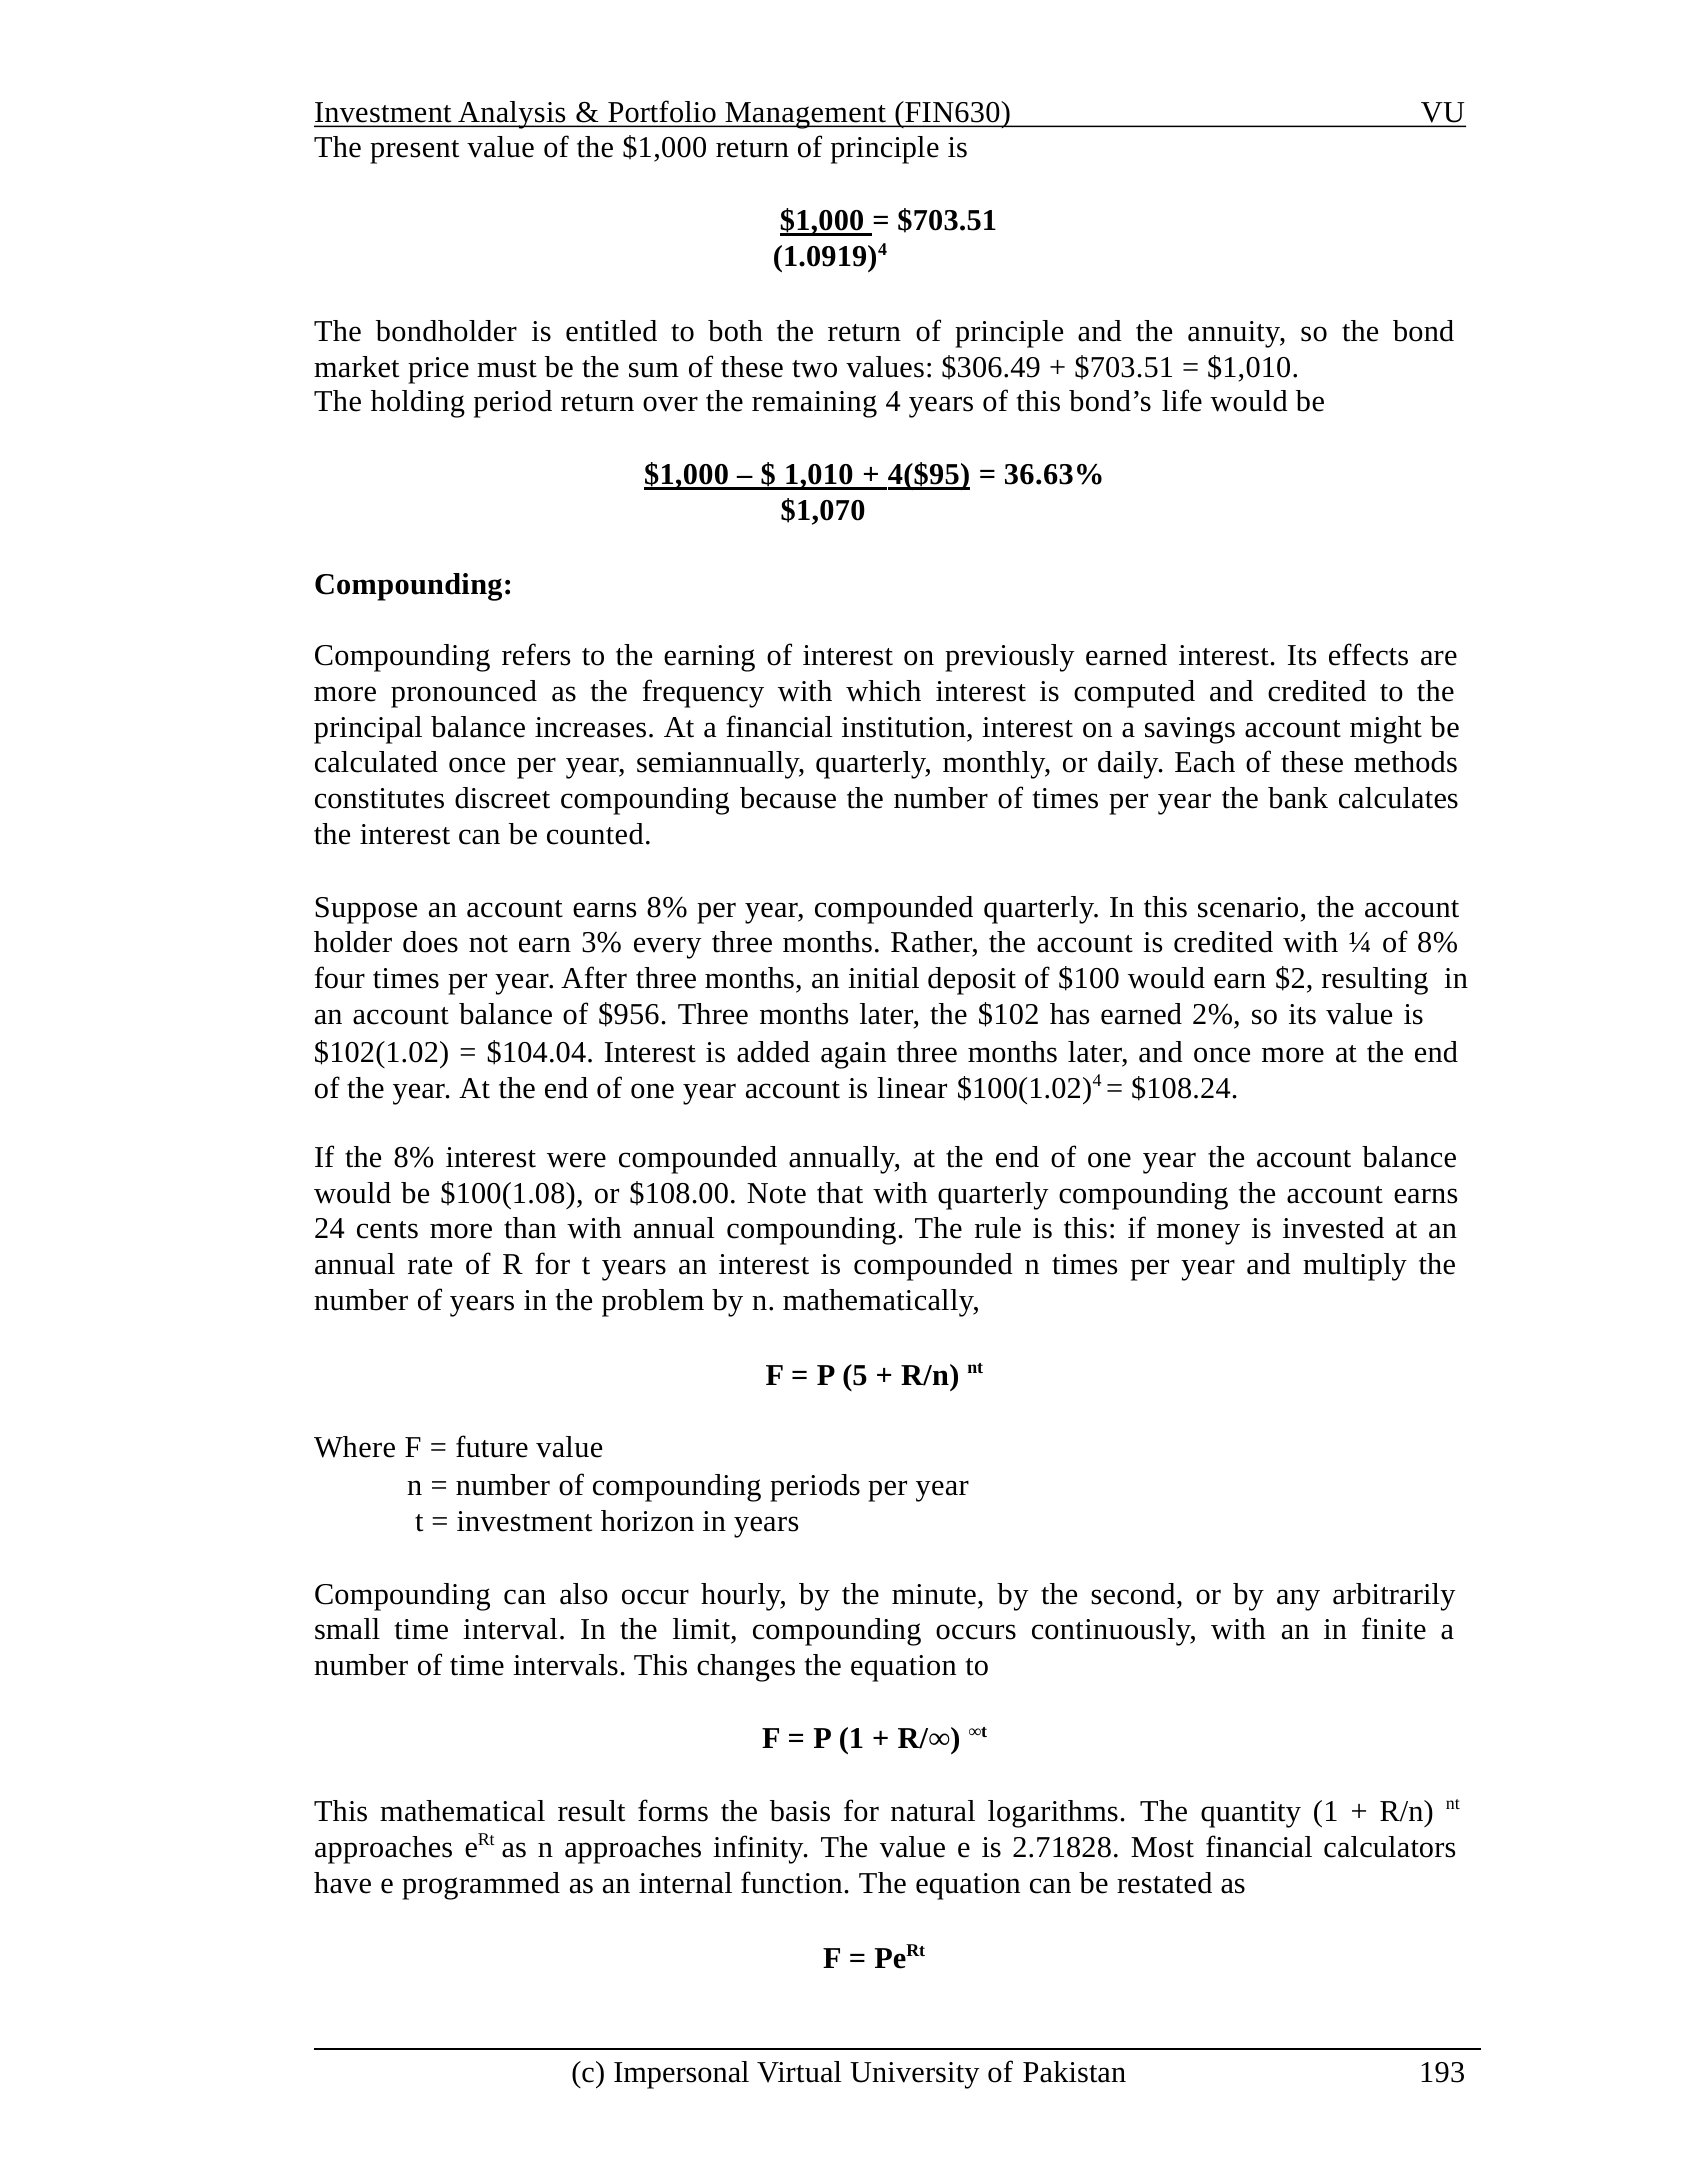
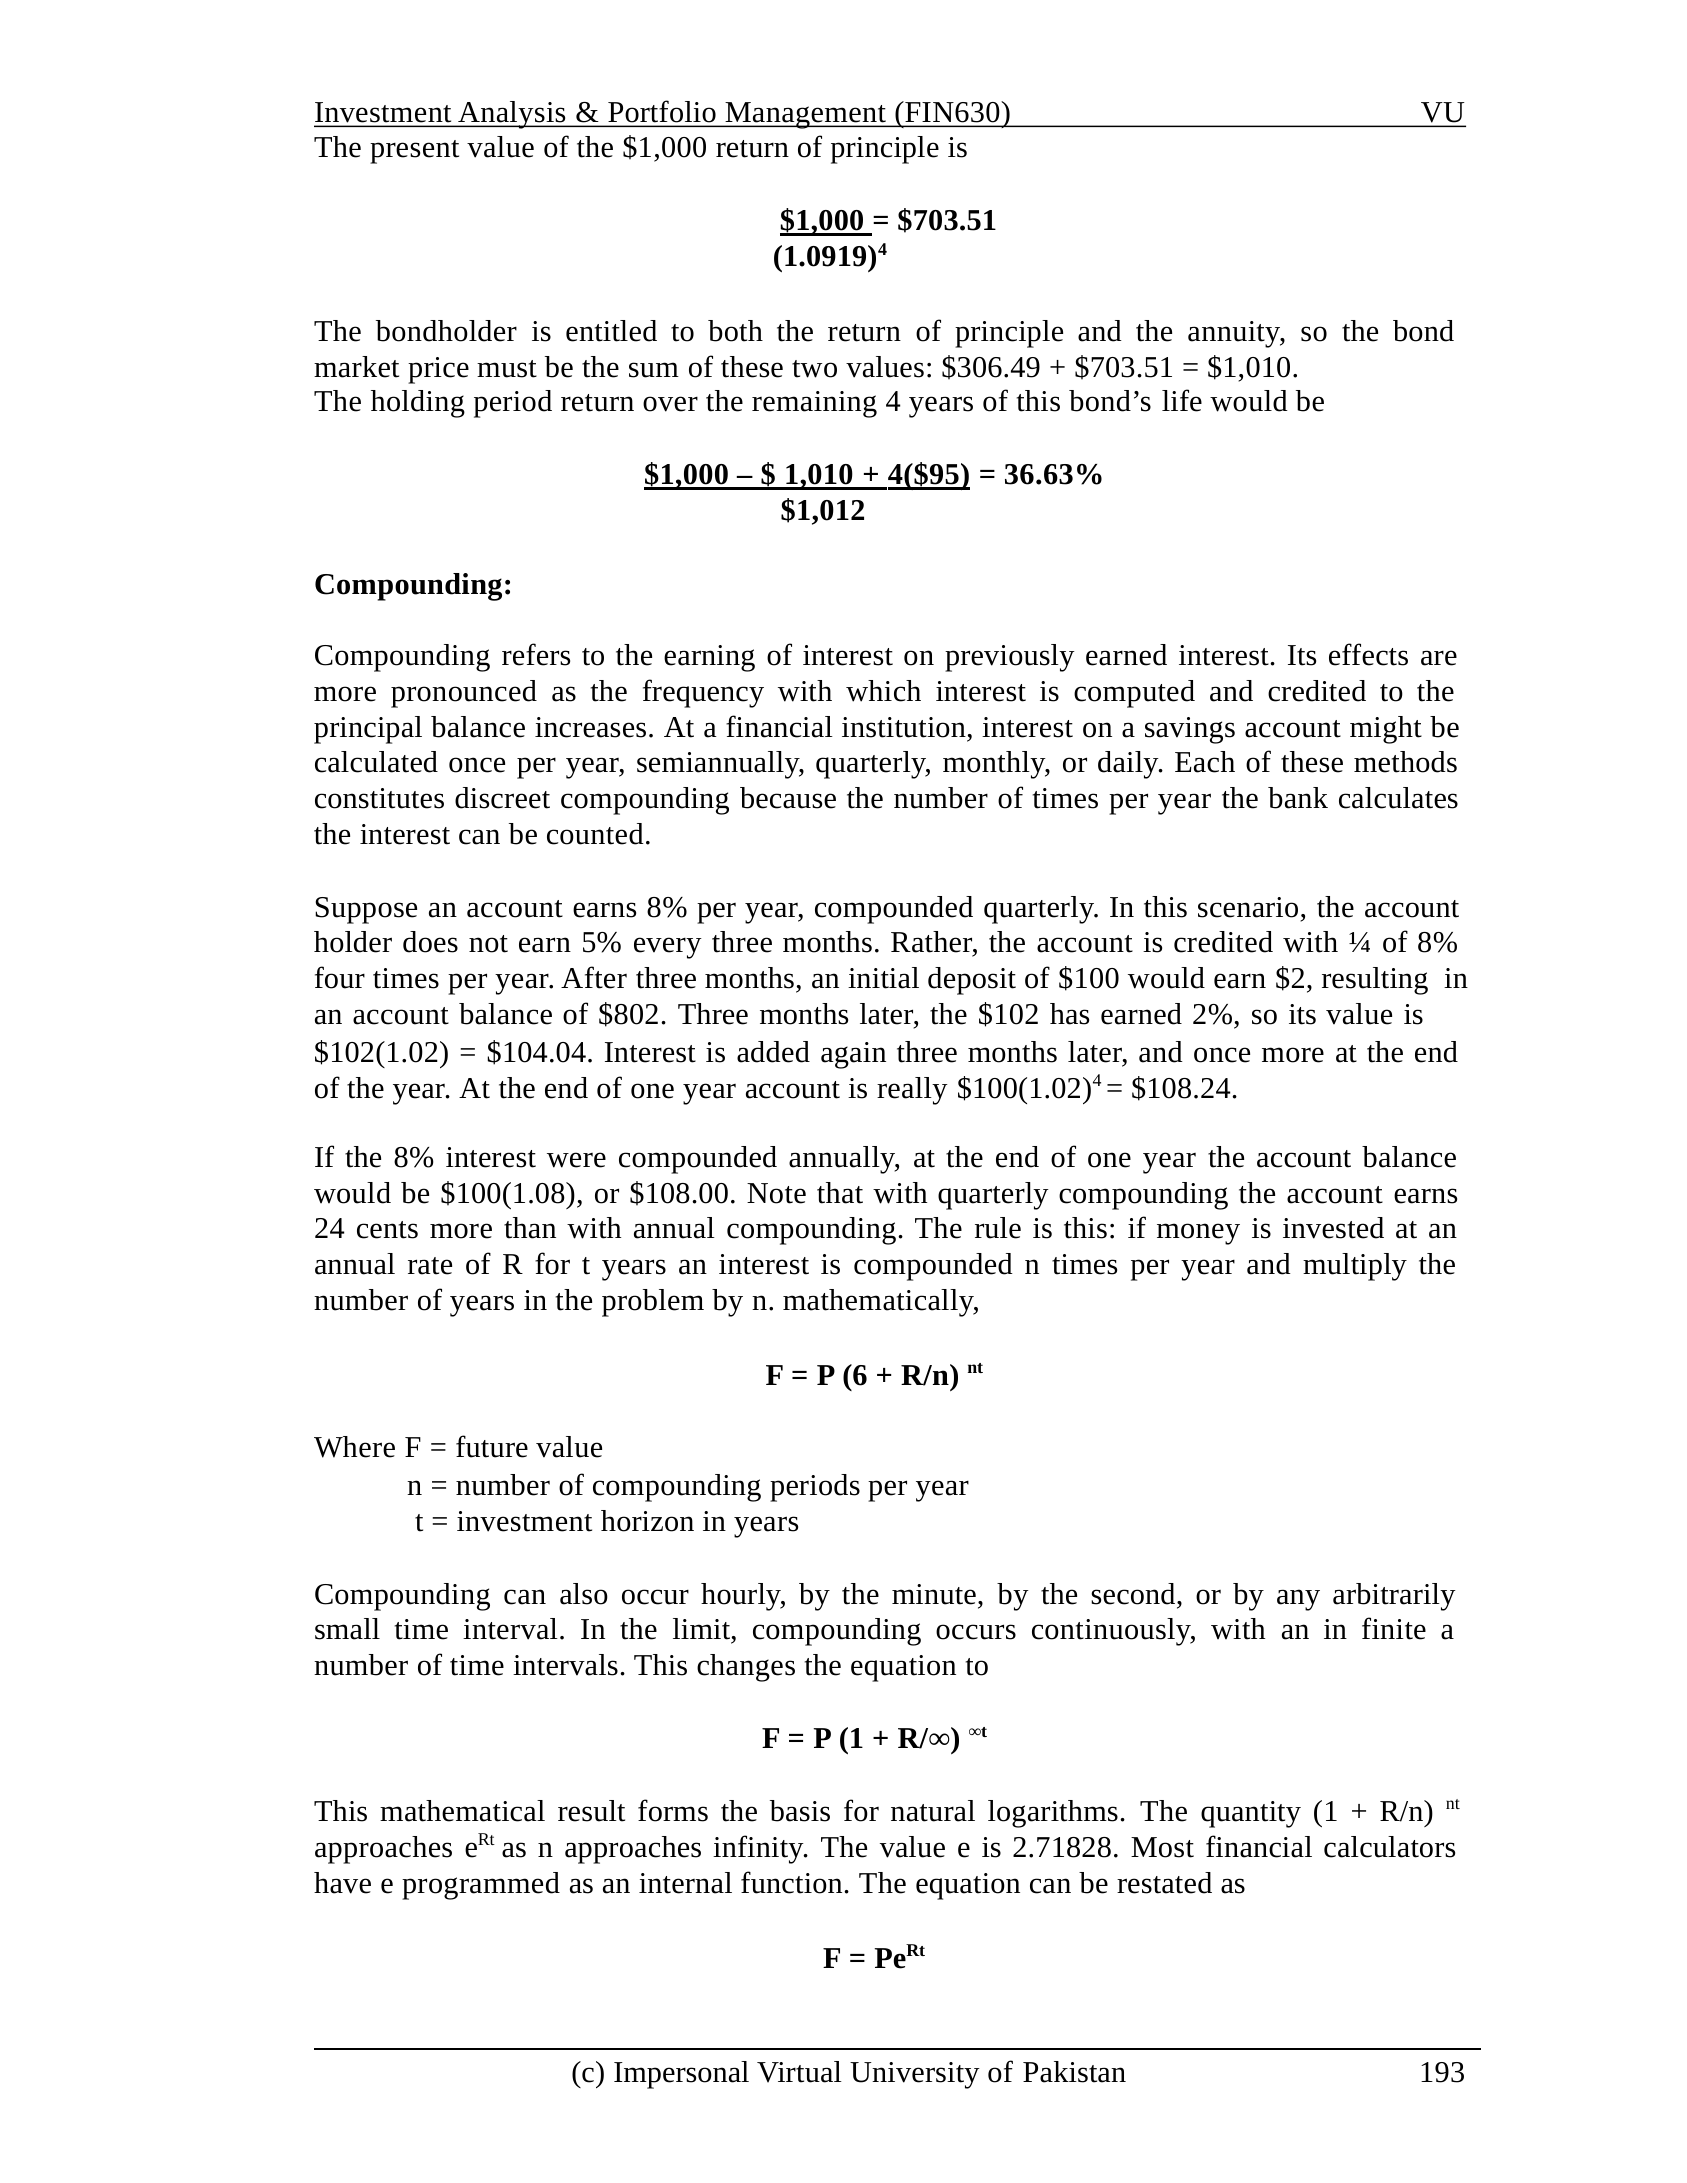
$1,070: $1,070 -> $1,012 (823, 511)
3%: 3% -> 5% (602, 943)
$956: $956 -> $802 (633, 1014)
linear: linear -> really (912, 1088)
5: 5 -> 6 (855, 1375)
